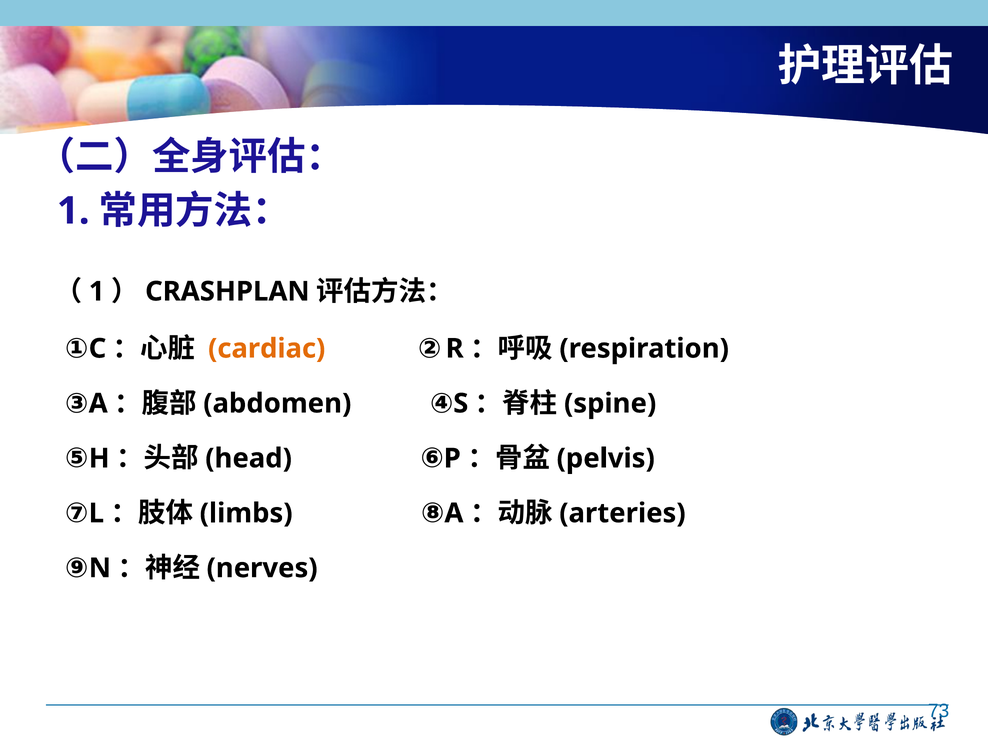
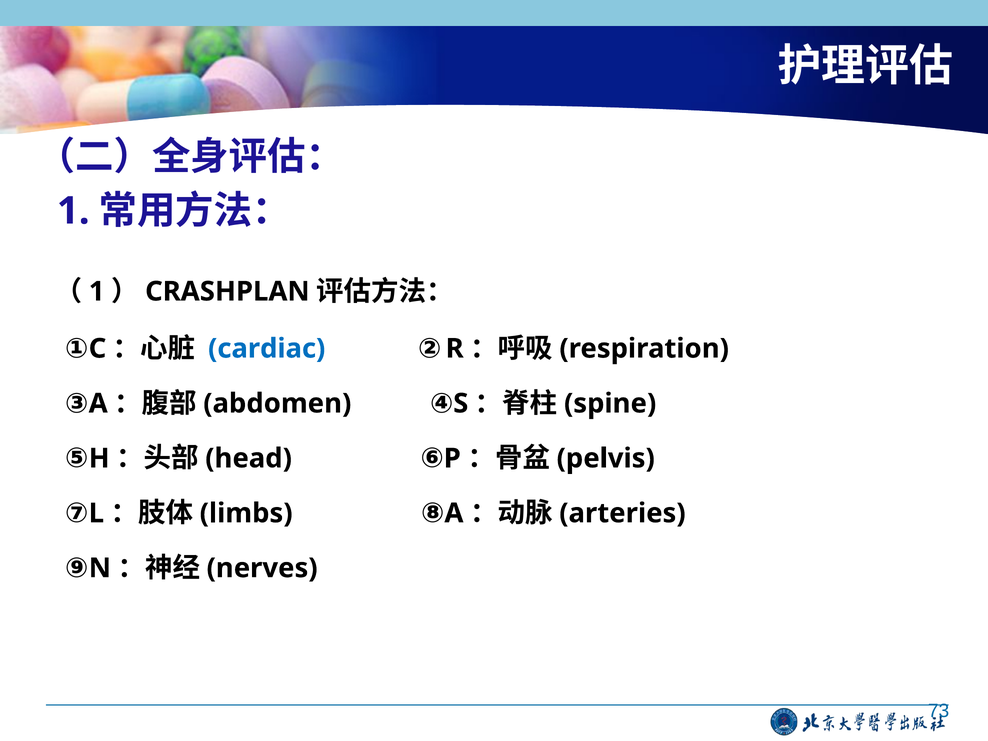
cardiac colour: orange -> blue (267, 349)
